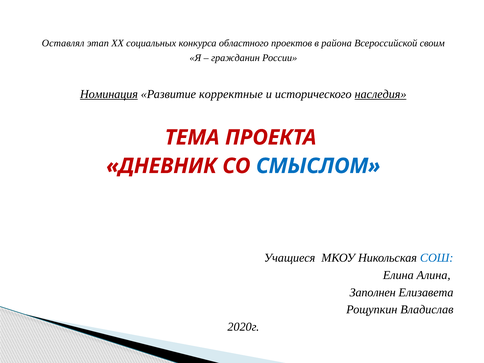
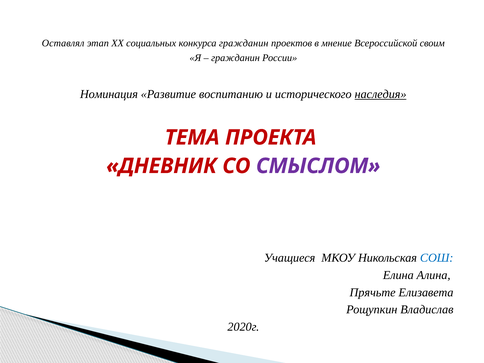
конкурса областного: областного -> гражданин (244, 43)
района: района -> мнение (337, 43)
Номинация underline: present -> none (109, 94)
корректные: корректные -> воспитанию (231, 94)
СМЫСЛОМ colour: blue -> purple (318, 166)
Заполнен: Заполнен -> Прячьте (373, 292)
